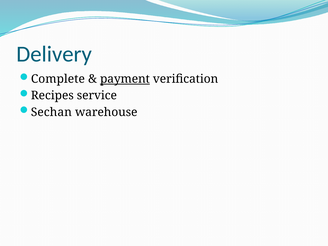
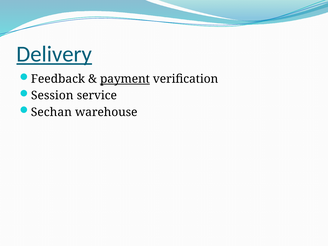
Delivery underline: none -> present (54, 54)
Complete: Complete -> Feedback (58, 79)
Recipes: Recipes -> Session (52, 96)
